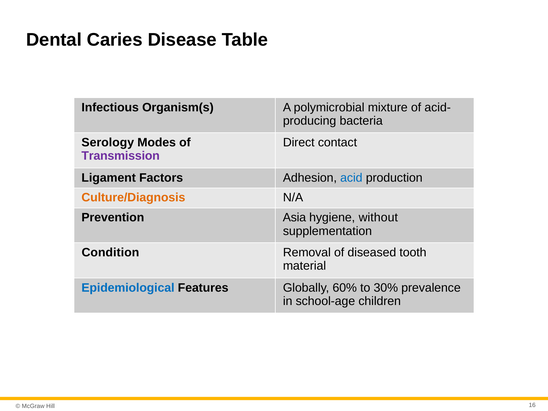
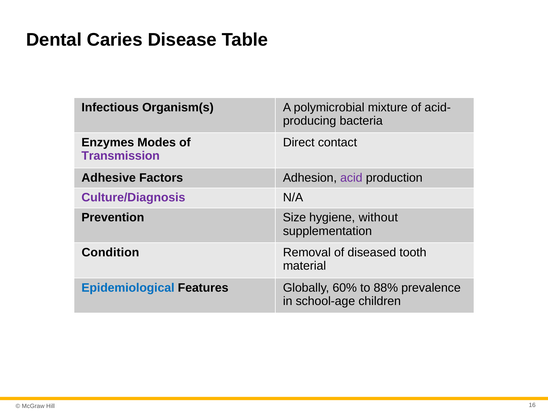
Serology: Serology -> Enzymes (108, 142)
Ligament: Ligament -> Adhesive (109, 178)
acid colour: blue -> purple (351, 178)
Culture/Diagnosis colour: orange -> purple (133, 198)
Asia: Asia -> Size (294, 218)
30%: 30% -> 88% (386, 288)
